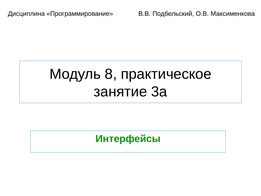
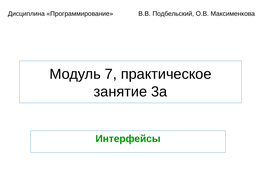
8: 8 -> 7 (111, 74)
